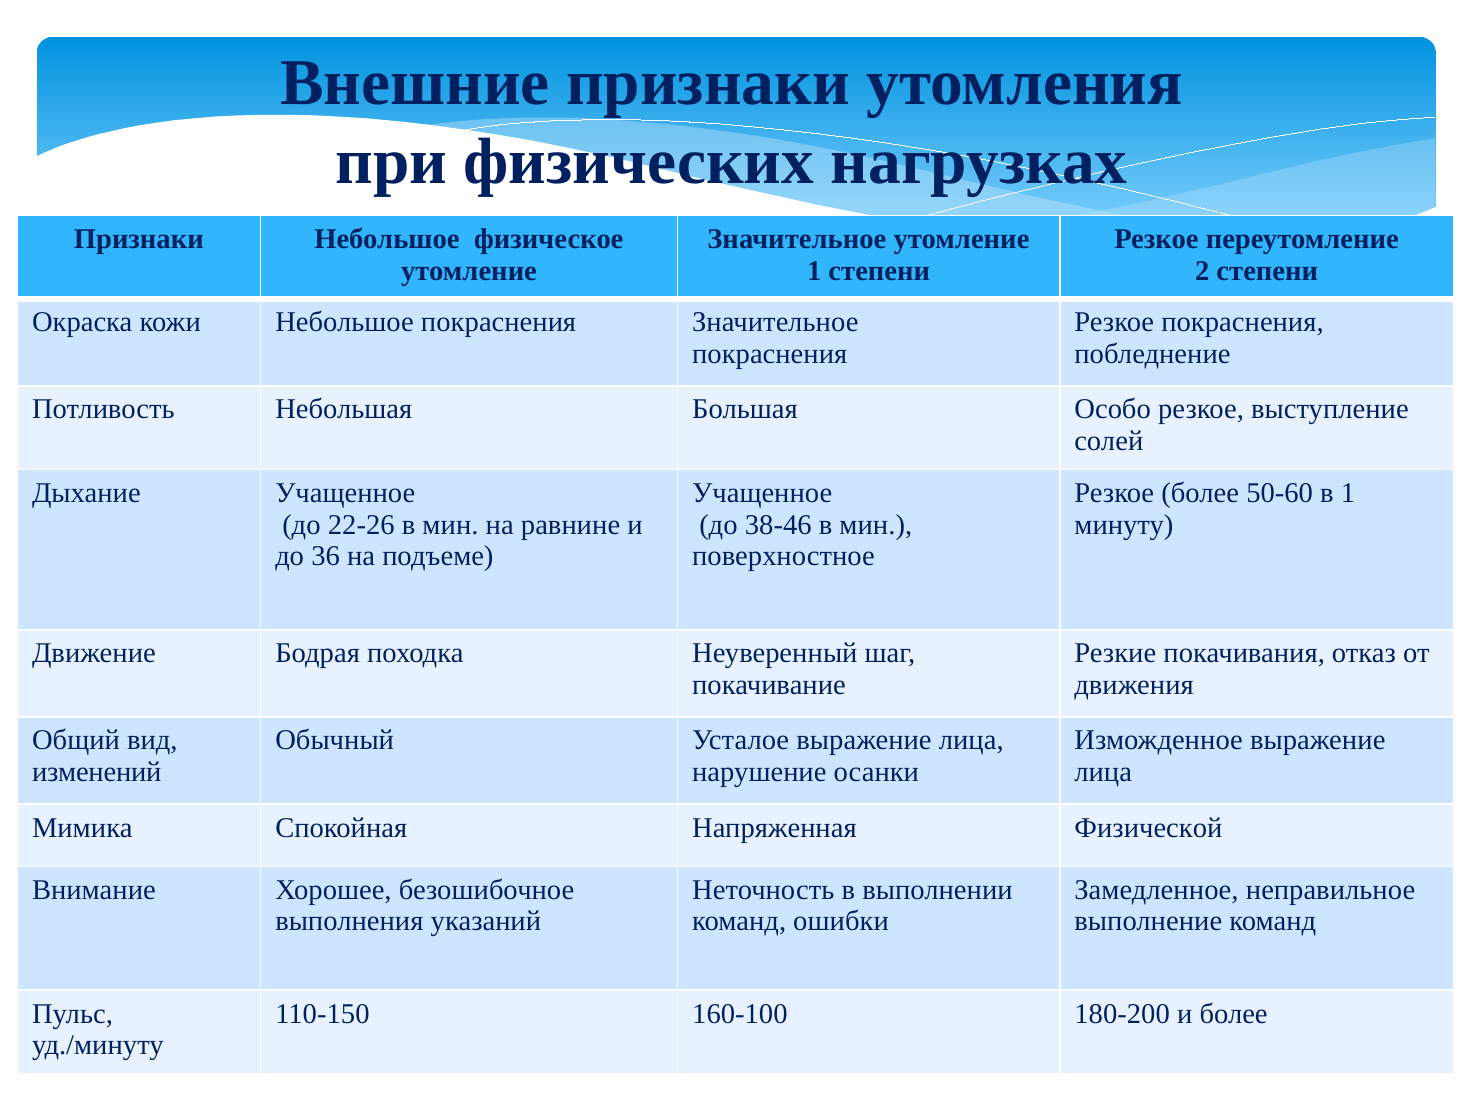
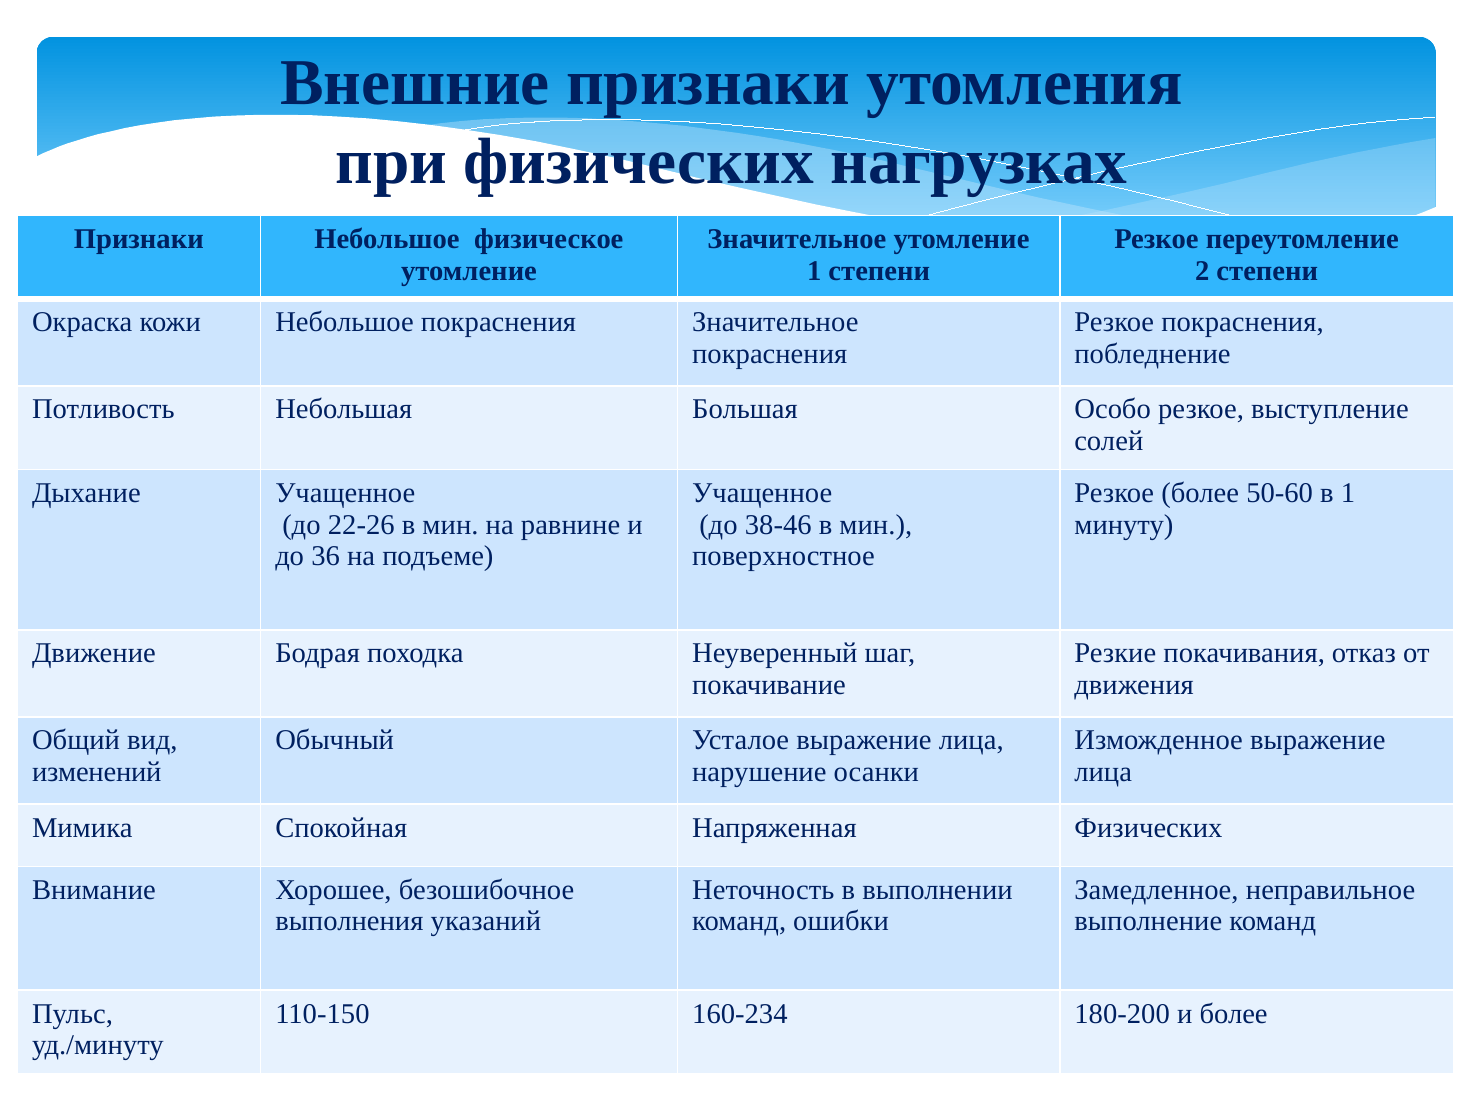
Напряженная Физической: Физической -> Физических (1148, 828)
160-100: 160-100 -> 160-234 (740, 1014)
